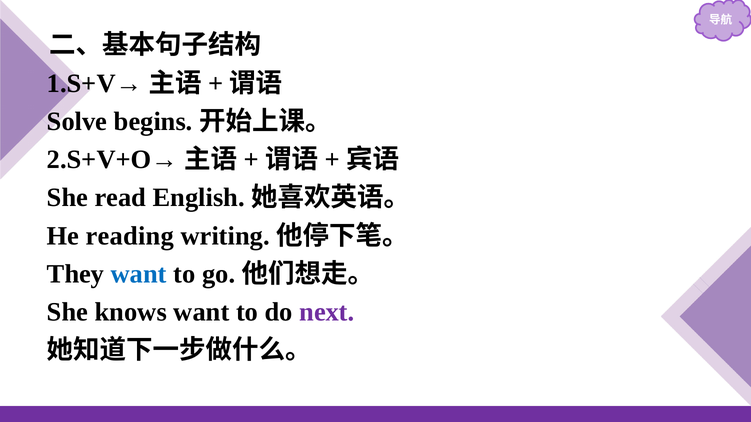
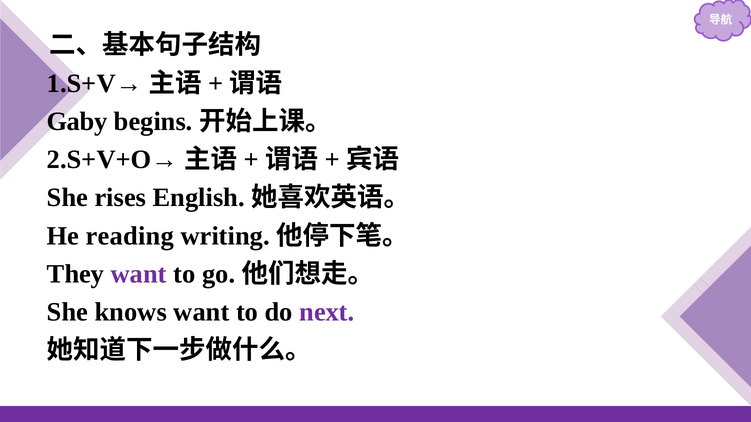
Solve: Solve -> Gaby (77, 122)
read: read -> rises (120, 198)
want colour: blue -> purple (139, 274)
